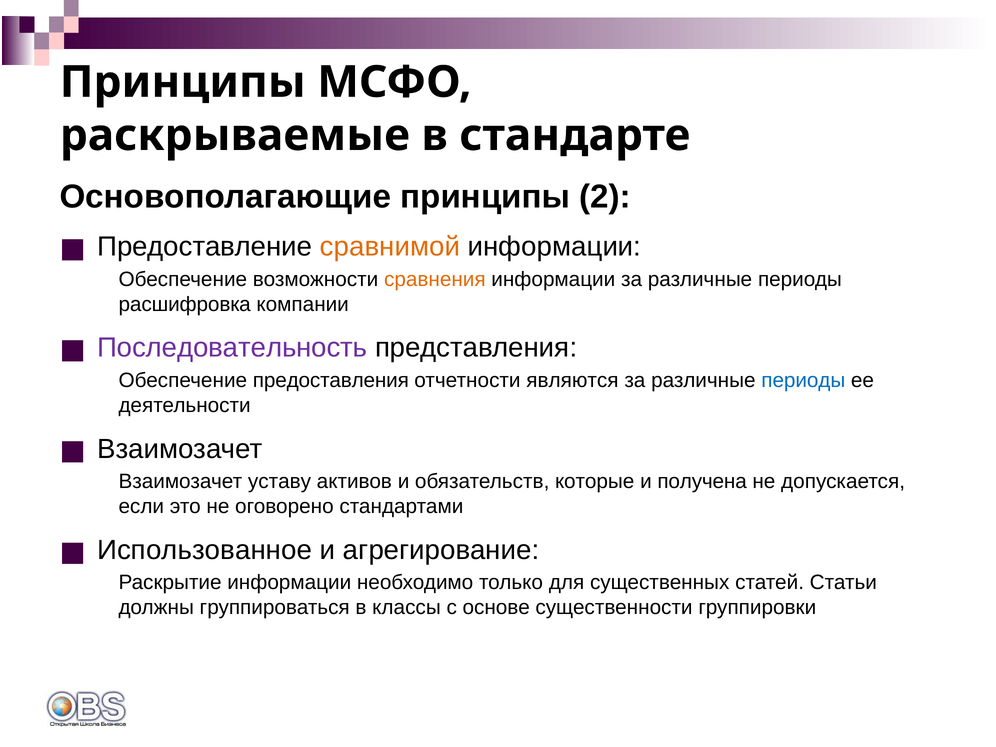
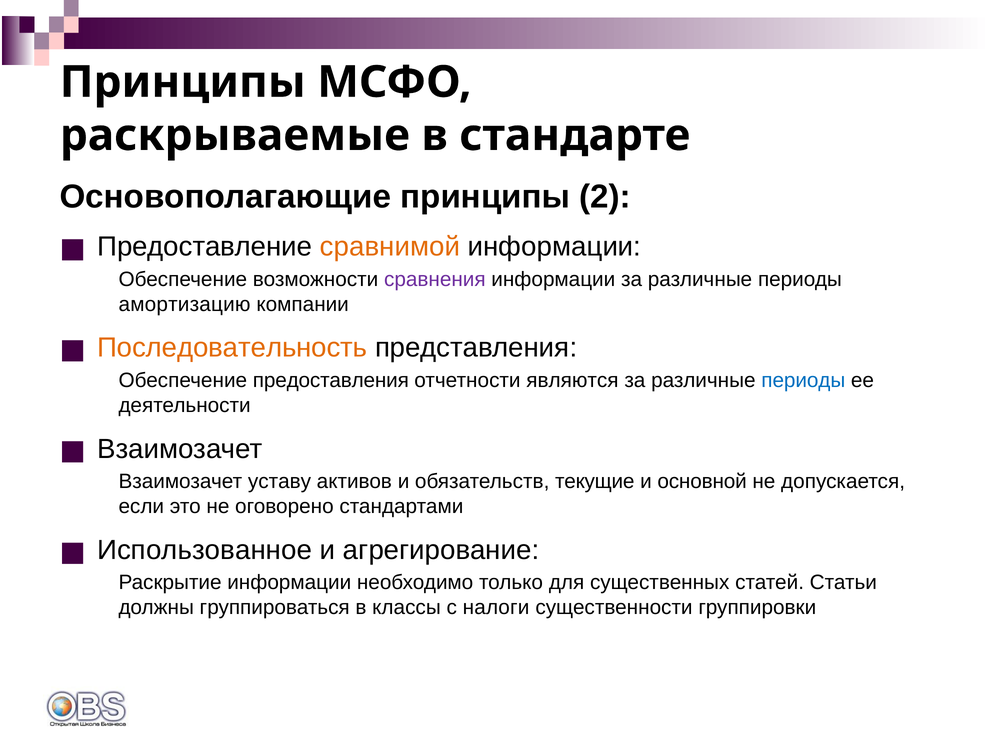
сравнения colour: orange -> purple (435, 280)
расшифровка: расшифровка -> амортизацию (184, 304)
Последовательность colour: purple -> orange (232, 348)
которые: которые -> текущие (595, 482)
получена: получена -> основной (702, 482)
основе: основе -> налоги (496, 607)
